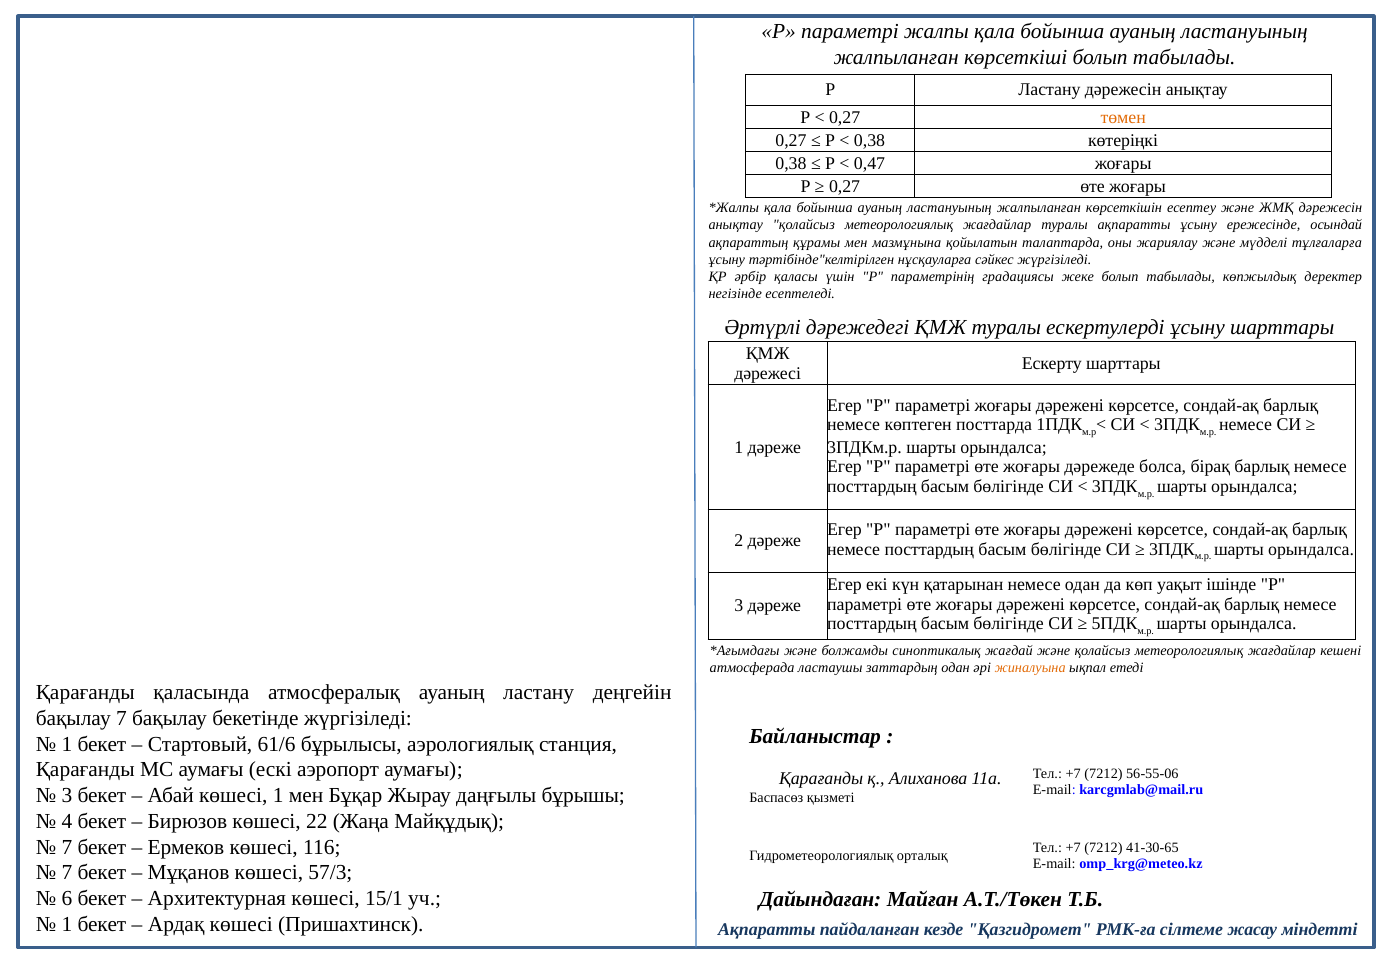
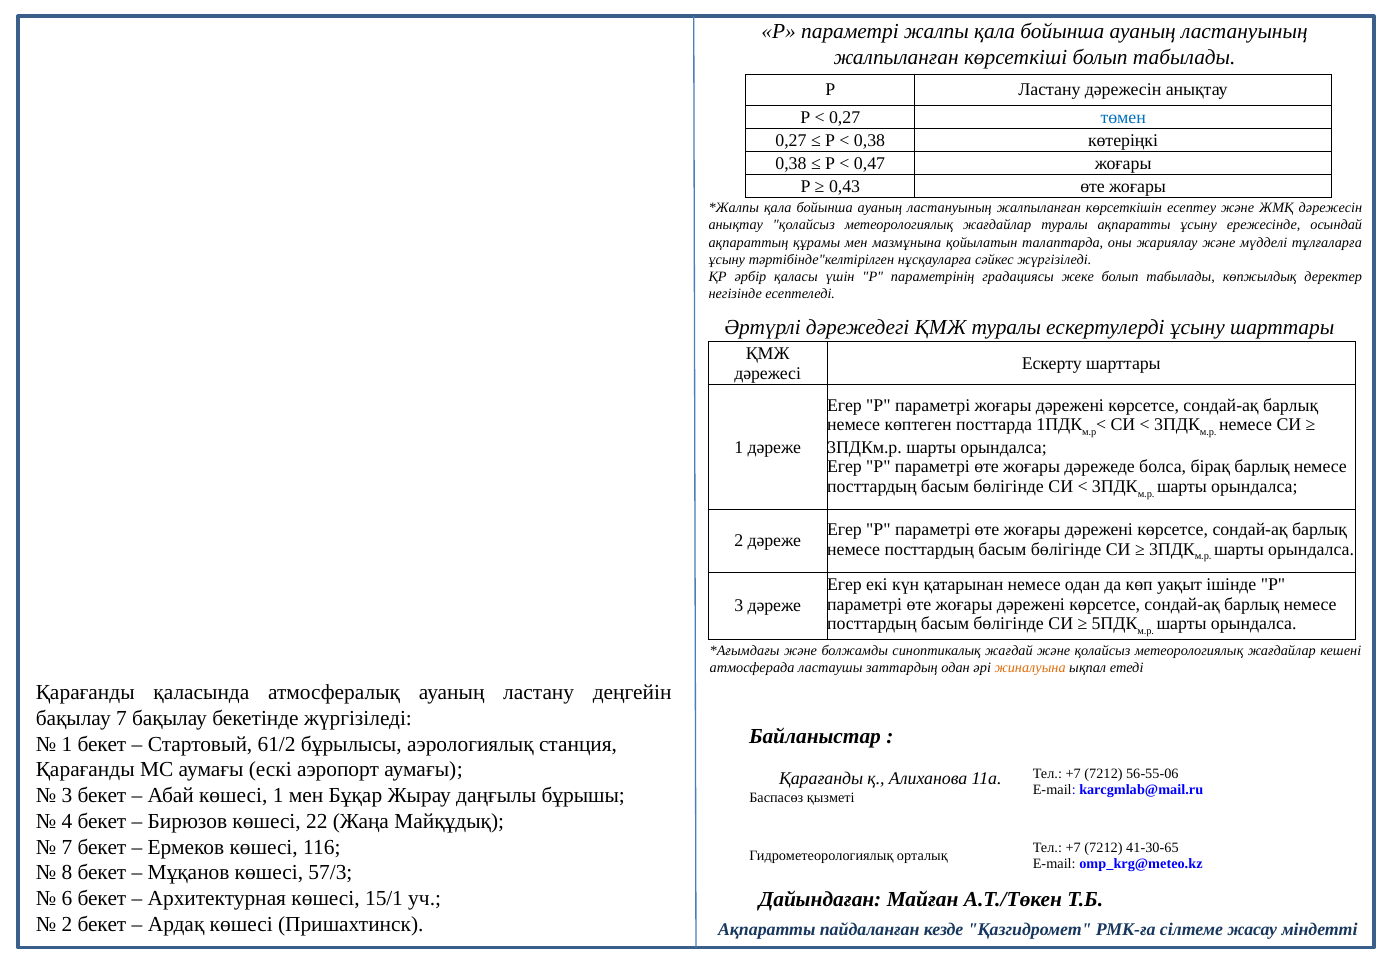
төмен colour: orange -> blue (1123, 117)
0,27: 0,27 -> 0,43 (845, 187)
61/6: 61/6 -> 61/2 (277, 744)
7: 7 -> 8 (67, 872)
1: 1 -> 2 (67, 924)
